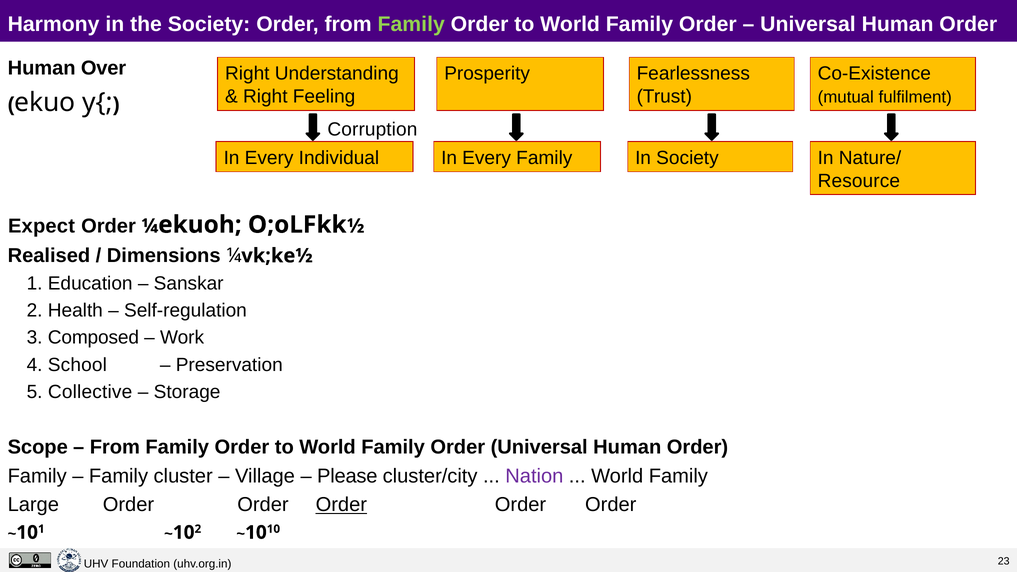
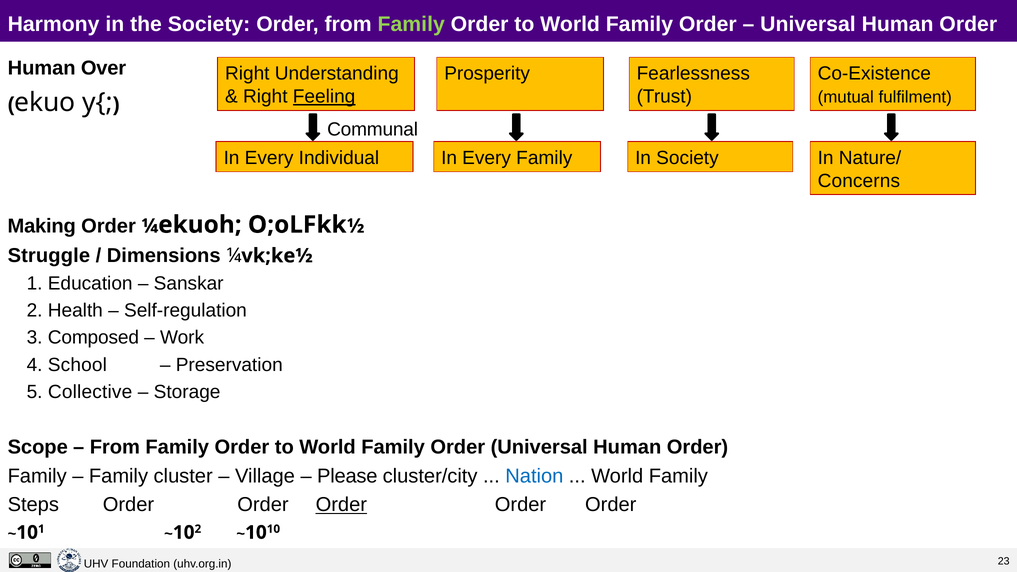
Feeling underline: none -> present (324, 97)
Corruption: Corruption -> Communal (373, 129)
Resource: Resource -> Concerns (859, 181)
Expect: Expect -> Making (42, 226)
Realised: Realised -> Struggle (49, 256)
Nation colour: purple -> blue (534, 476)
Large: Large -> Steps (33, 505)
